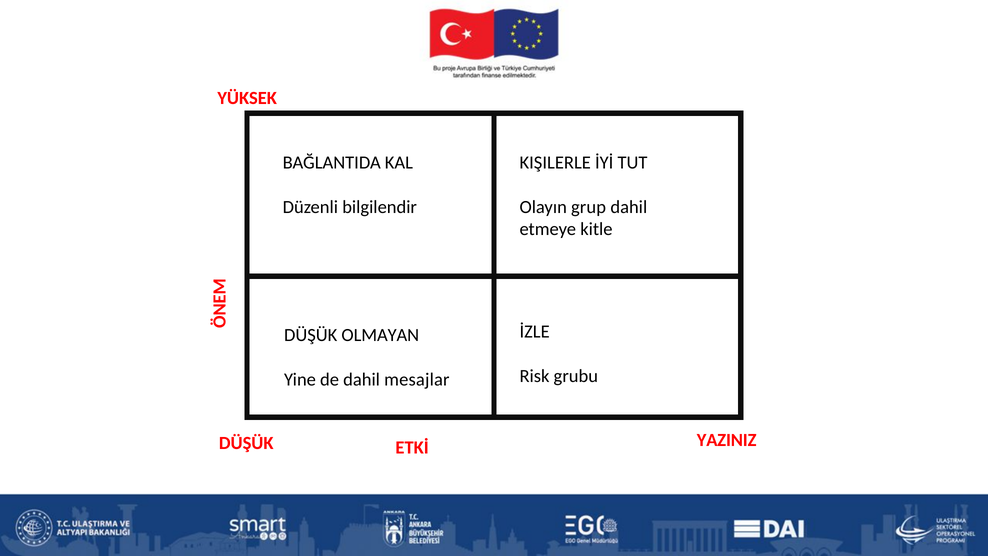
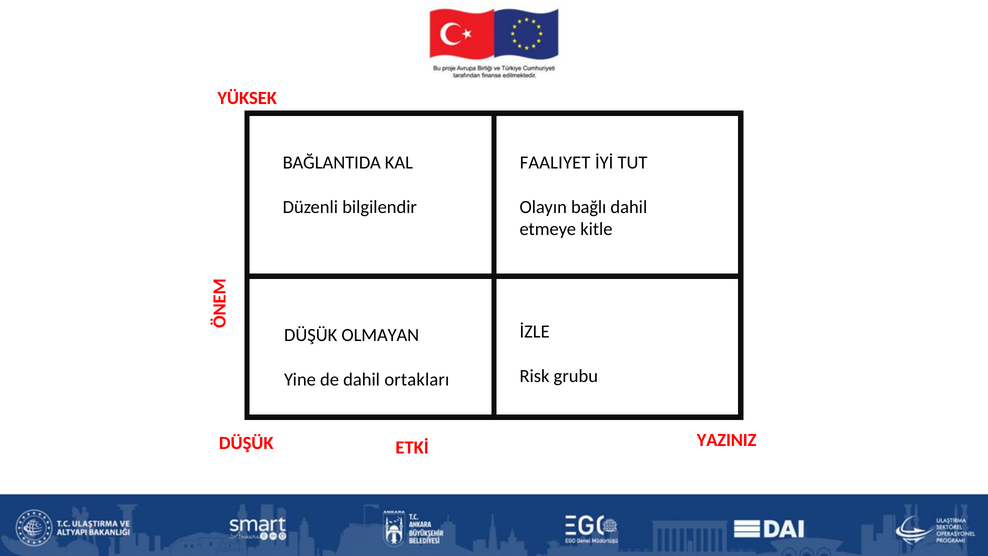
KIŞILERLE: KIŞILERLE -> FAALIYET (555, 162)
grup: grup -> bağlı (589, 207)
mesajlar: mesajlar -> ortakları (417, 380)
